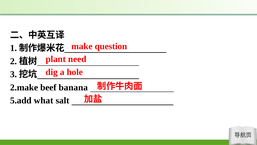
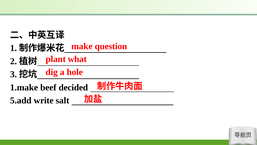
need: need -> what (77, 59)
2.make: 2.make -> 1.make (24, 87)
banana: banana -> decided (73, 87)
what: what -> write (44, 100)
